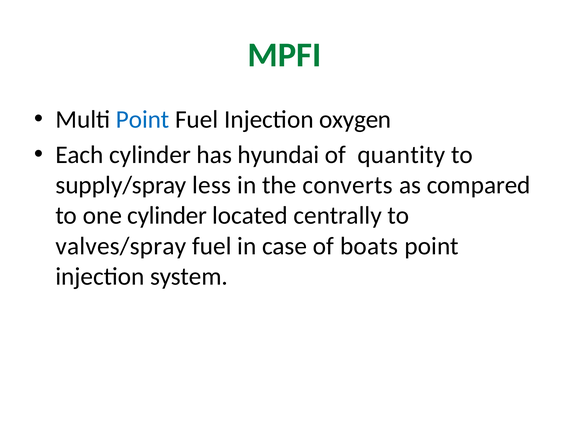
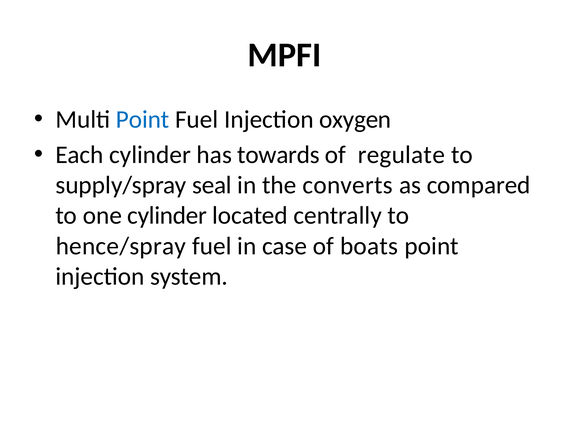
MPFI colour: green -> black (284, 55)
hyundai: hyundai -> towards (278, 155)
quantity: quantity -> regulate (401, 155)
less: less -> seal (212, 185)
valves/spray: valves/spray -> hence/spray (121, 246)
